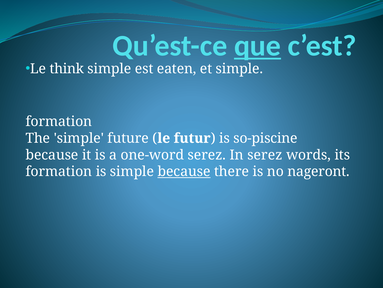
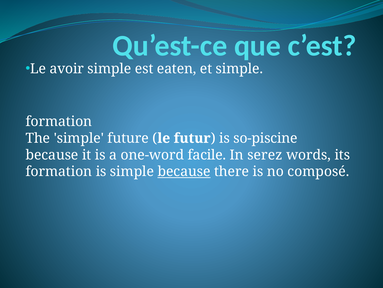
que underline: present -> none (257, 46)
think: think -> avoir (67, 69)
one-word serez: serez -> facile (207, 155)
nageront: nageront -> composé (318, 171)
